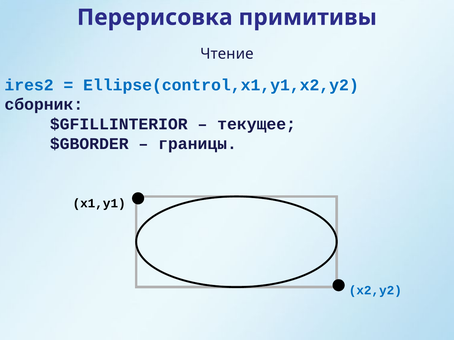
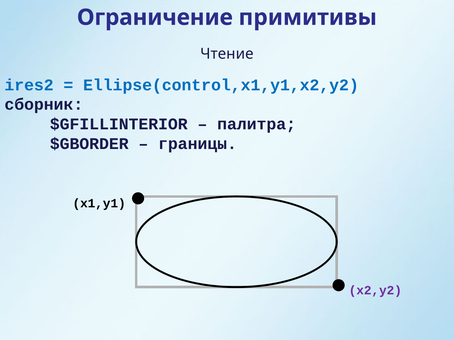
Перерисовка: Перерисовка -> Ограничение (155, 17)
текущее: текущее -> палитра (257, 124)
x2,y2 colour: blue -> purple (375, 291)
